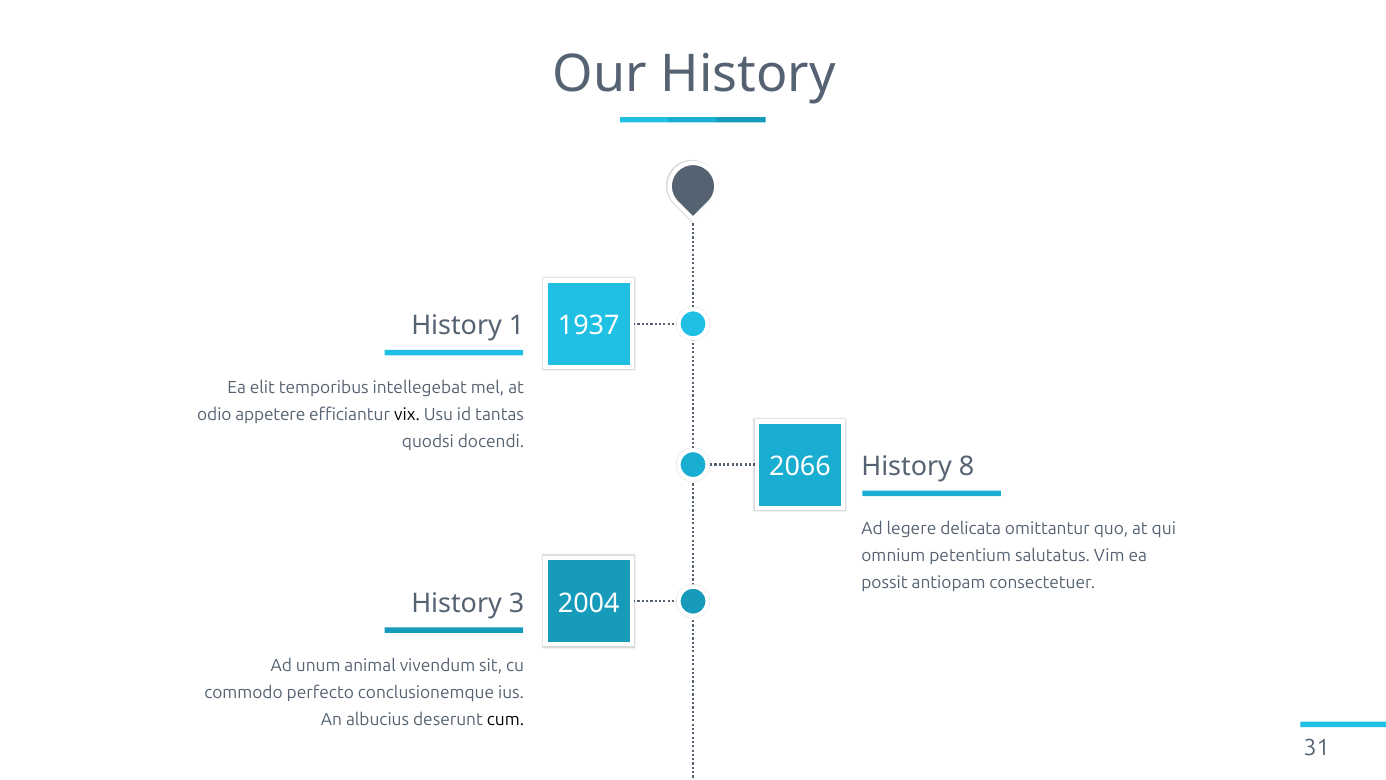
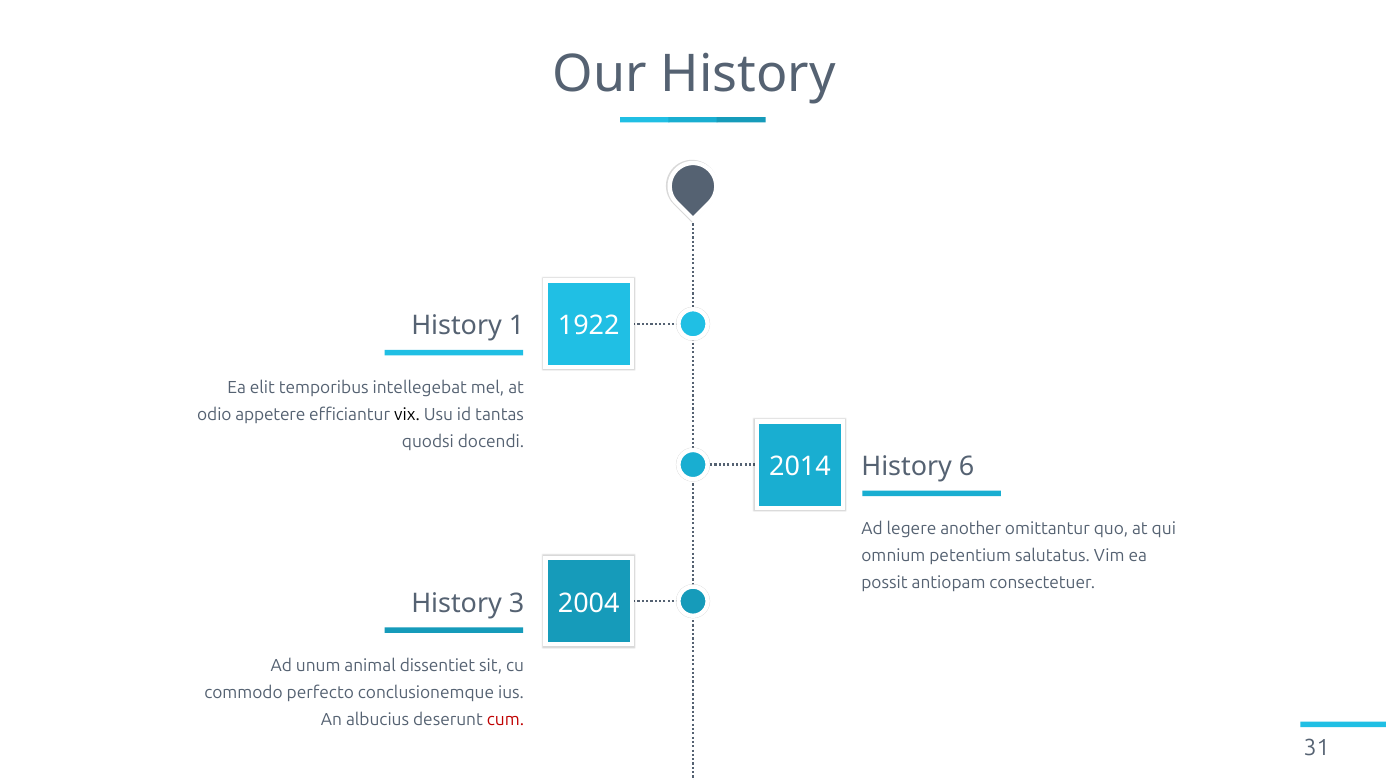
1937: 1937 -> 1922 (589, 325)
2066: 2066 -> 2014 (800, 466)
8: 8 -> 6 (967, 466)
delicata: delicata -> another (971, 529)
vivendum: vivendum -> dissentiet (438, 665)
cum colour: black -> red (505, 719)
